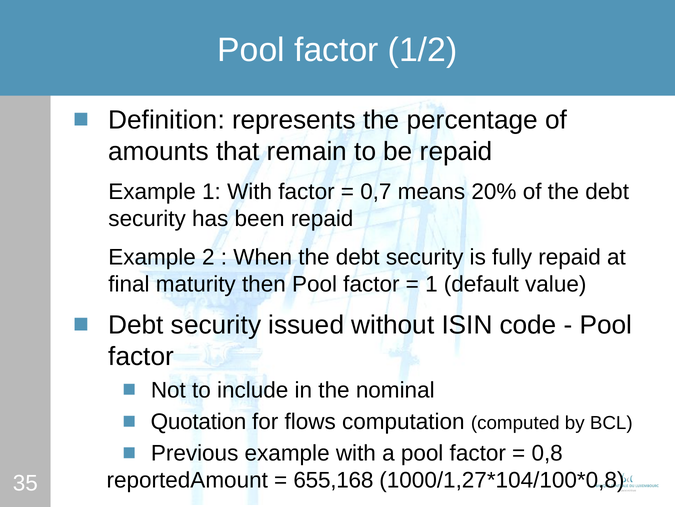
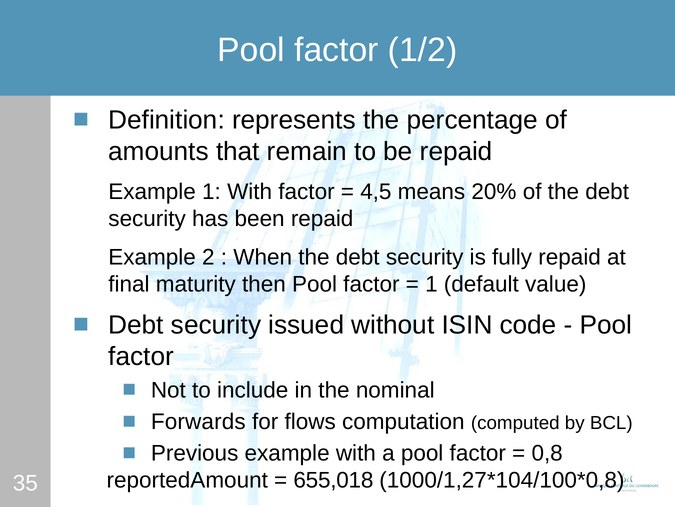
0,7: 0,7 -> 4,5 (376, 192)
Quotation: Quotation -> Forwards (198, 421)
655,168: 655,168 -> 655,018 (333, 480)
